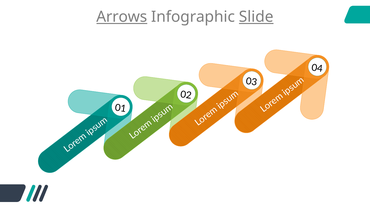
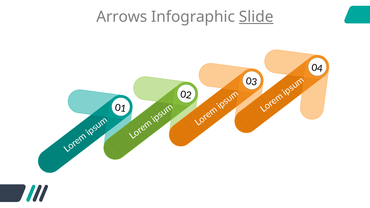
Arrows underline: present -> none (122, 17)
